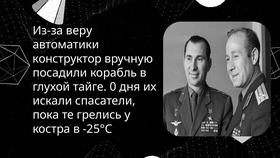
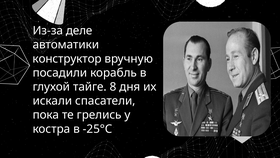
веру: веру -> деле (79, 31)
0: 0 -> 8 (113, 87)
